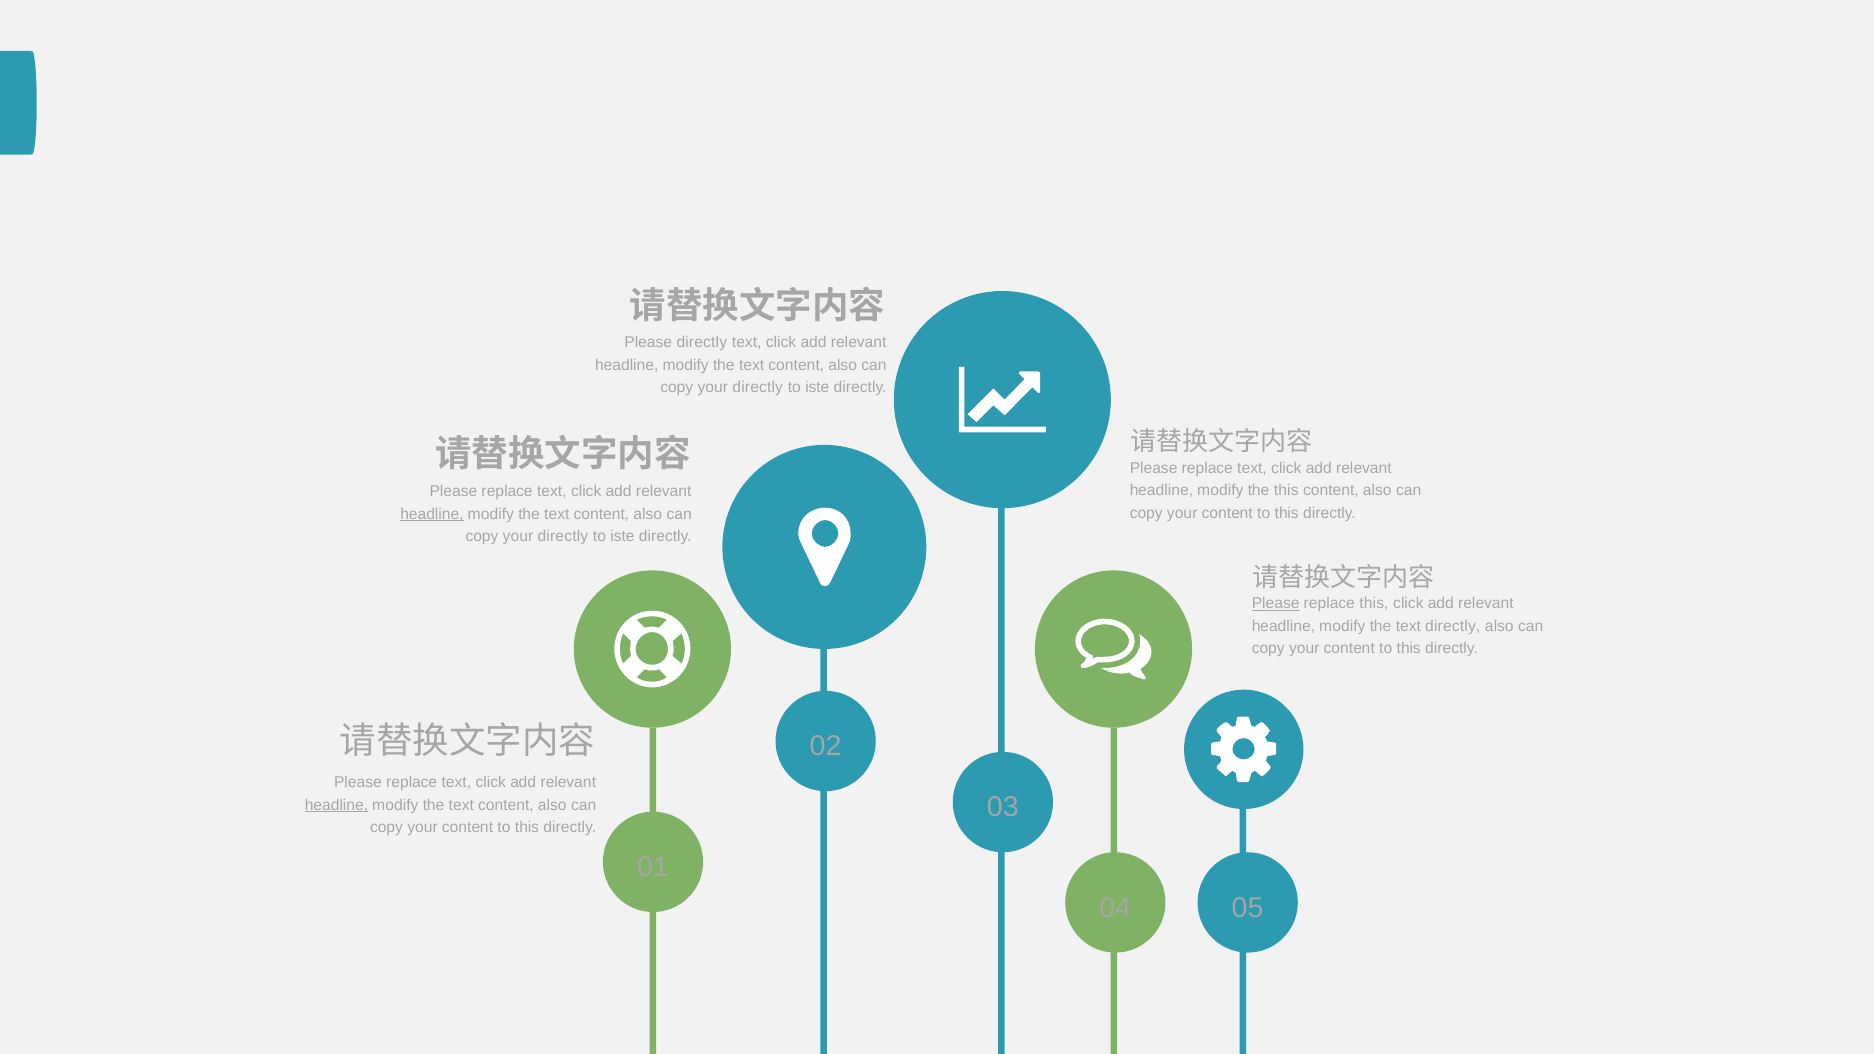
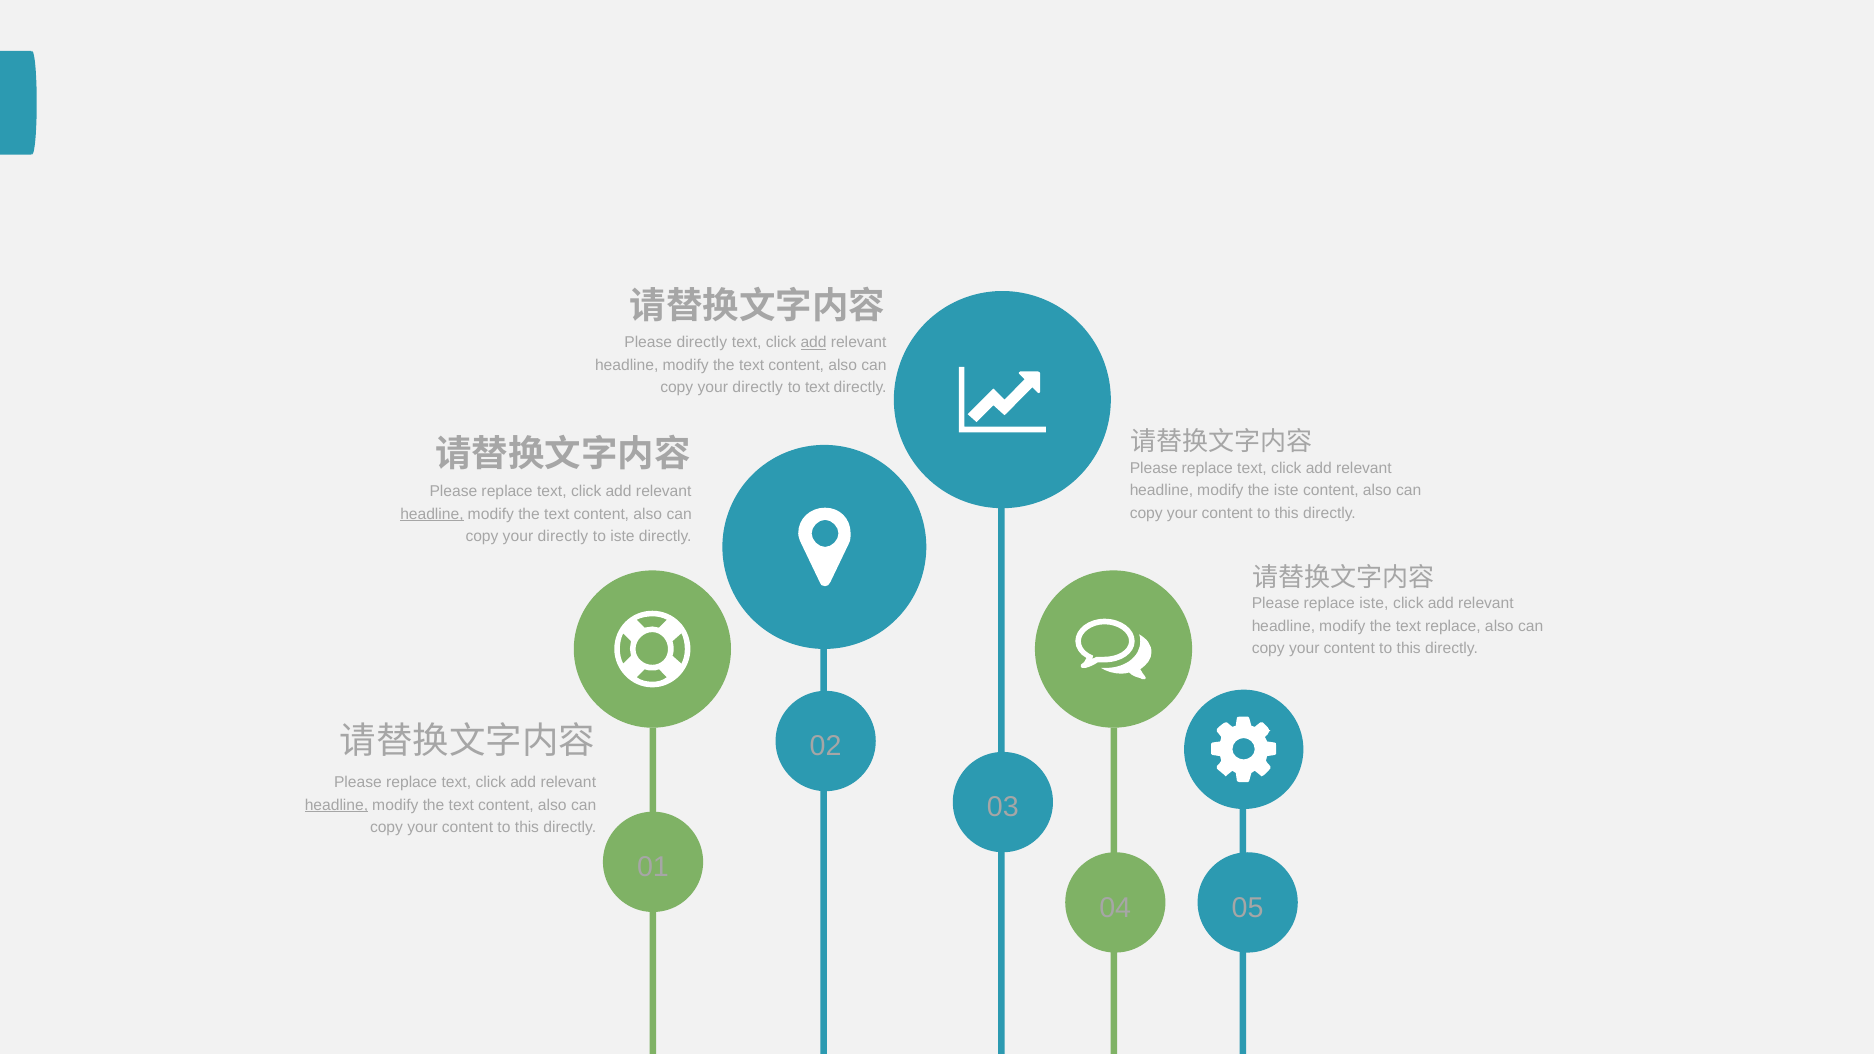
add underline: none -> present (814, 343)
iste: iste -> text (817, 387)
the this: this -> iste (1286, 491)
Please underline: present -> none (1276, 604)
replace this: this -> iste (1374, 604)
text directly: directly -> replace (1453, 626)
